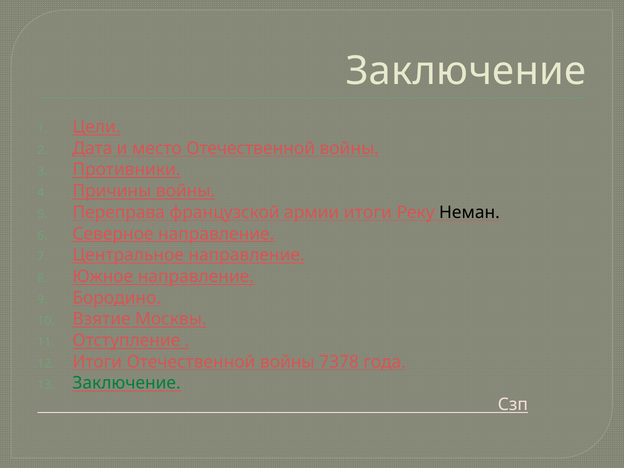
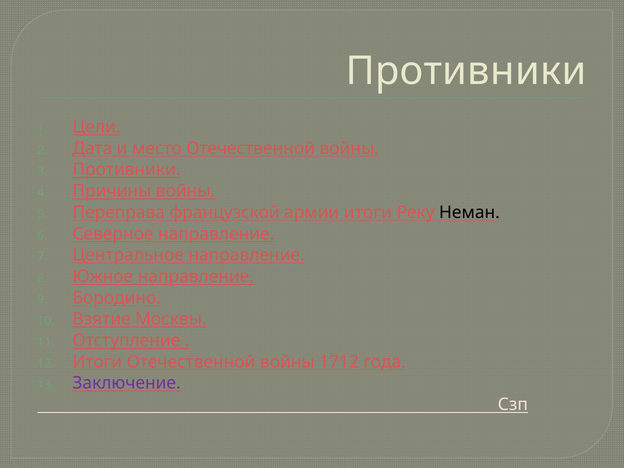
Заключение: Заключение -> Противники (466, 71)
7378: 7378 -> 1712 (339, 362)
Заключение colour: green -> purple (127, 383)
